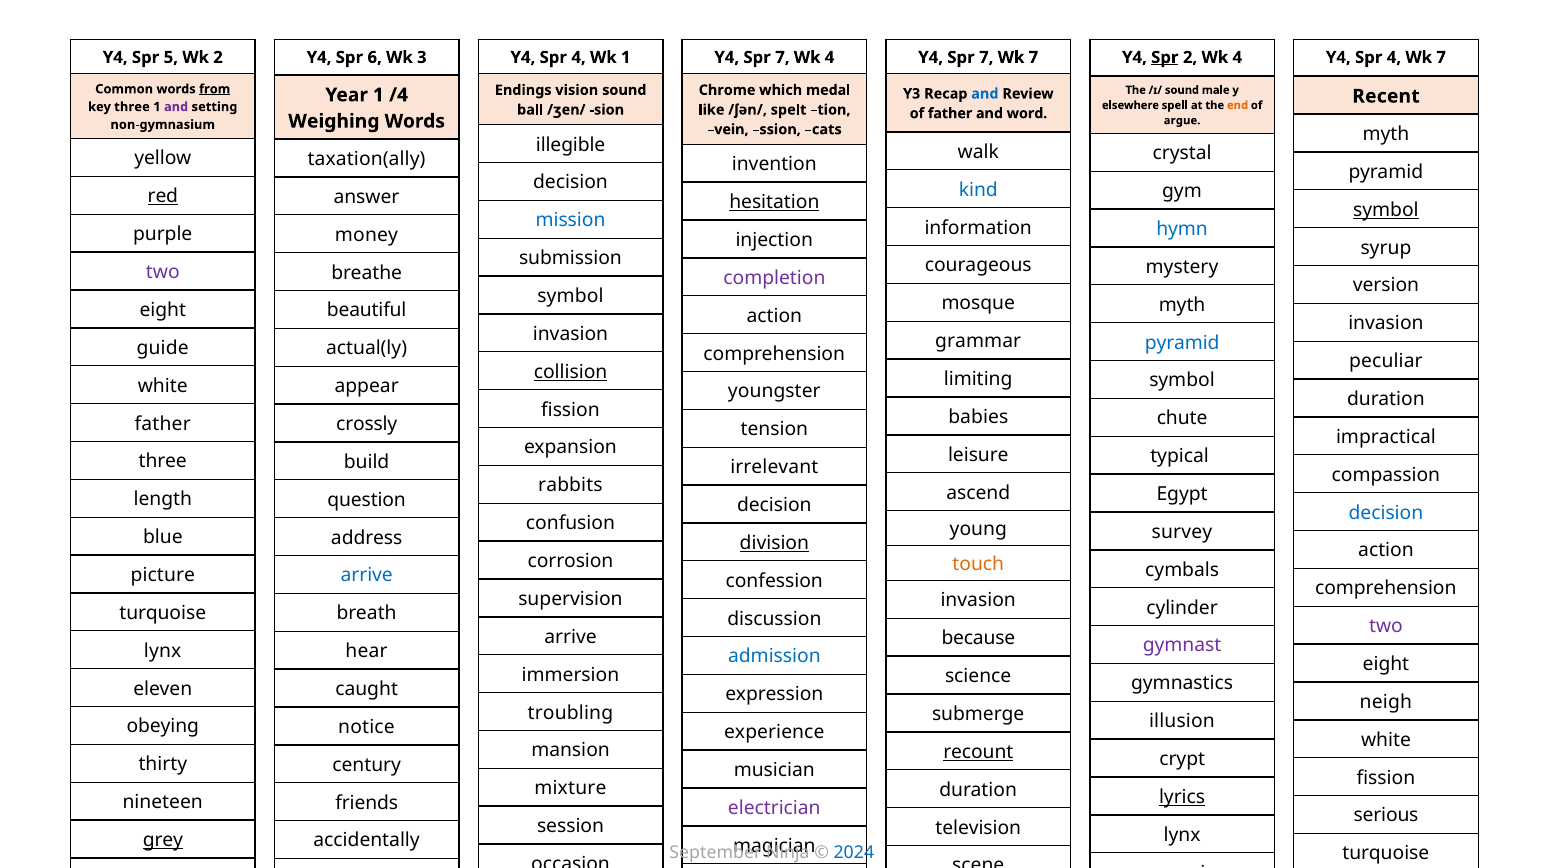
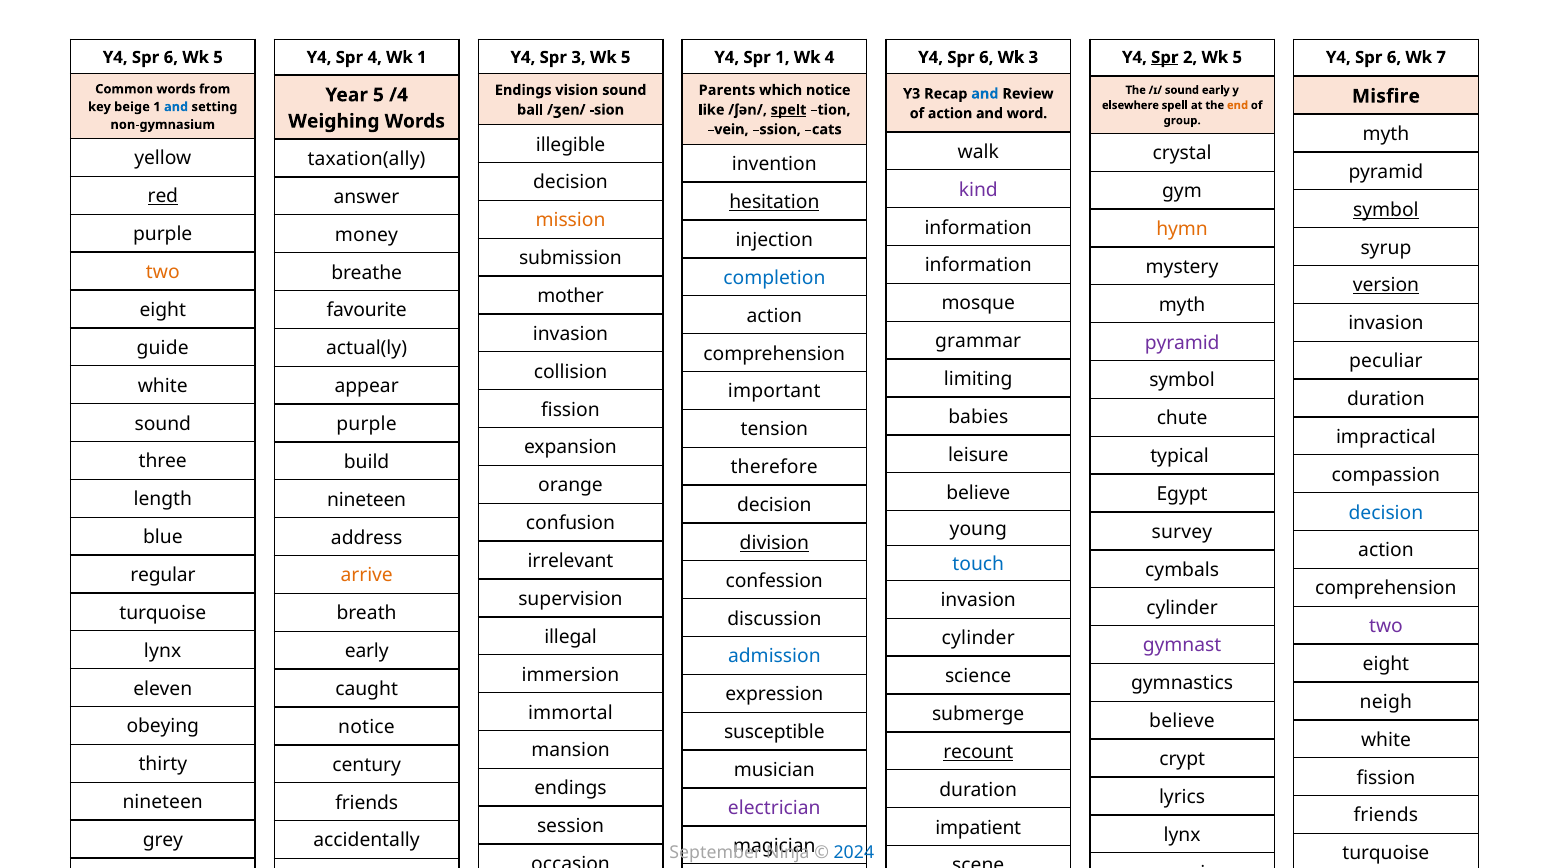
5: 5 -> 6 (171, 57)
2: 2 -> 5 (218, 57)
Spr 6: 6 -> 4 (375, 57)
Wk 3: 3 -> 1 (422, 57)
4: 4 -> 3 (579, 57)
1: 1 -> 5 (626, 57)
7: 7 -> 1 (782, 57)
7: 7 -> 6 (986, 57)
7: 7 -> 3 (1033, 57)
2 Wk 4: 4 -> 5 (1237, 57)
4: 4 -> 6 (1394, 57)
from underline: present -> none (215, 89)
Chrome: Chrome -> Parents (727, 90)
which medal: medal -> notice (828, 90)
sound male: male -> early (1216, 90)
Year 1: 1 -> 5 (378, 95)
Recent: Recent -> Misfire (1386, 96)
key three: three -> beige (132, 107)
and colour: purple -> blue (176, 107)
spelt underline: none -> present (789, 110)
of father: father -> action (950, 113)
argue: argue -> group (1182, 121)
kind colour: blue -> purple (978, 190)
mission colour: blue -> orange (571, 221)
hymn colour: blue -> orange (1182, 229)
courageous: courageous -> information (978, 266)
two colour: purple -> orange (163, 272)
completion colour: purple -> blue (774, 278)
version underline: none -> present (1386, 286)
symbol: symbol -> mother (571, 296)
beautiful: beautiful -> favourite (367, 311)
pyramid colour: blue -> purple (1182, 343)
collision underline: present -> none (571, 372)
youngster: youngster -> important (774, 392)
father: father -> sound (163, 424)
crossly: crossly -> purple (367, 424)
irrelevant: irrelevant -> therefore (774, 468)
rabbits: rabbits -> orange (571, 486)
ascend: ascend -> believe (978, 493)
question: question -> nineteen (367, 500)
corrosion: corrosion -> irrelevant (571, 562)
touch colour: orange -> blue (978, 564)
picture: picture -> regular (163, 575)
arrive colour: blue -> orange (367, 576)
arrive: arrive -> illegal (571, 637)
because: because -> cylinder (978, 639)
hear: hear -> early (367, 652)
troubling: troubling -> immortal (570, 713)
illusion: illusion -> believe (1182, 722)
experience: experience -> susceptible (774, 733)
mixture: mixture -> endings (571, 789)
lyrics underline: present -> none (1182, 798)
serious: serious -> friends (1386, 816)
television: television -> impatient (978, 828)
grey underline: present -> none (163, 841)
